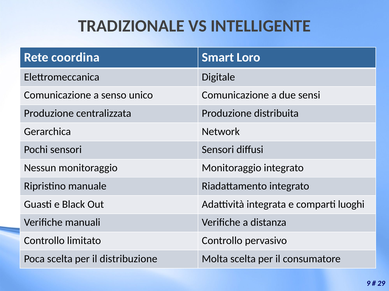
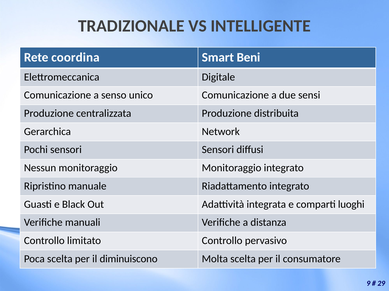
Loro: Loro -> Beni (248, 57)
distribuzione: distribuzione -> diminuiscono (129, 259)
